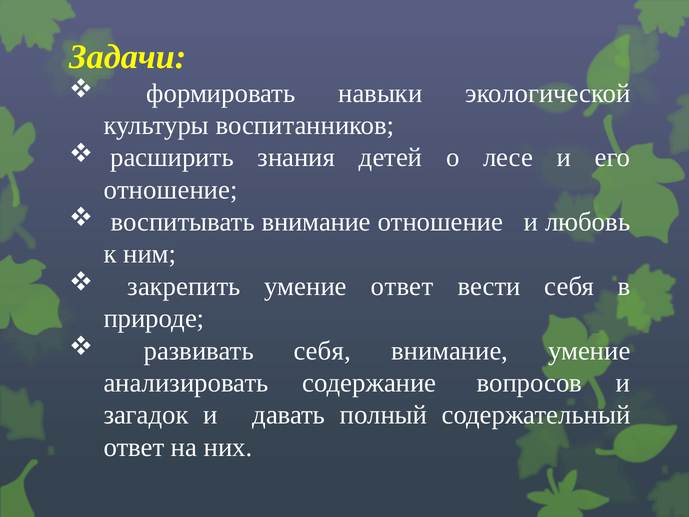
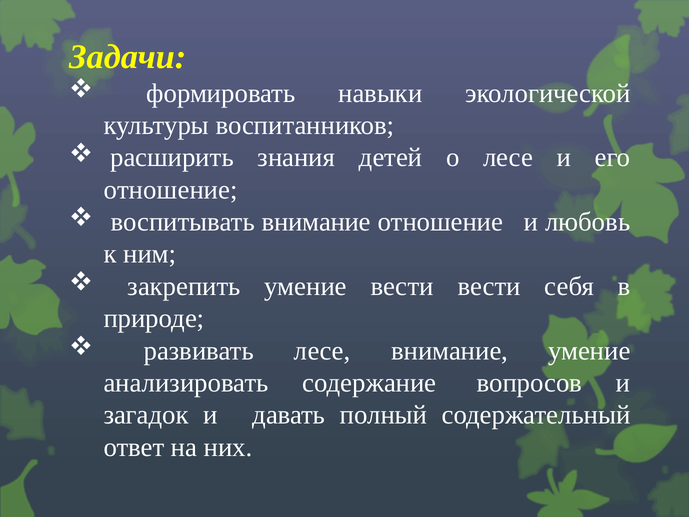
умение ответ: ответ -> вести (402, 286)
развивать себя: себя -> лесе (322, 351)
